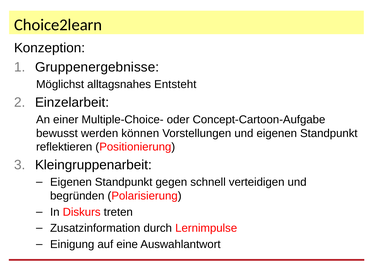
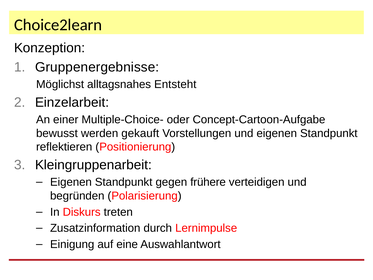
können: können -> gekauft (140, 133)
schnell: schnell -> frühere (208, 182)
